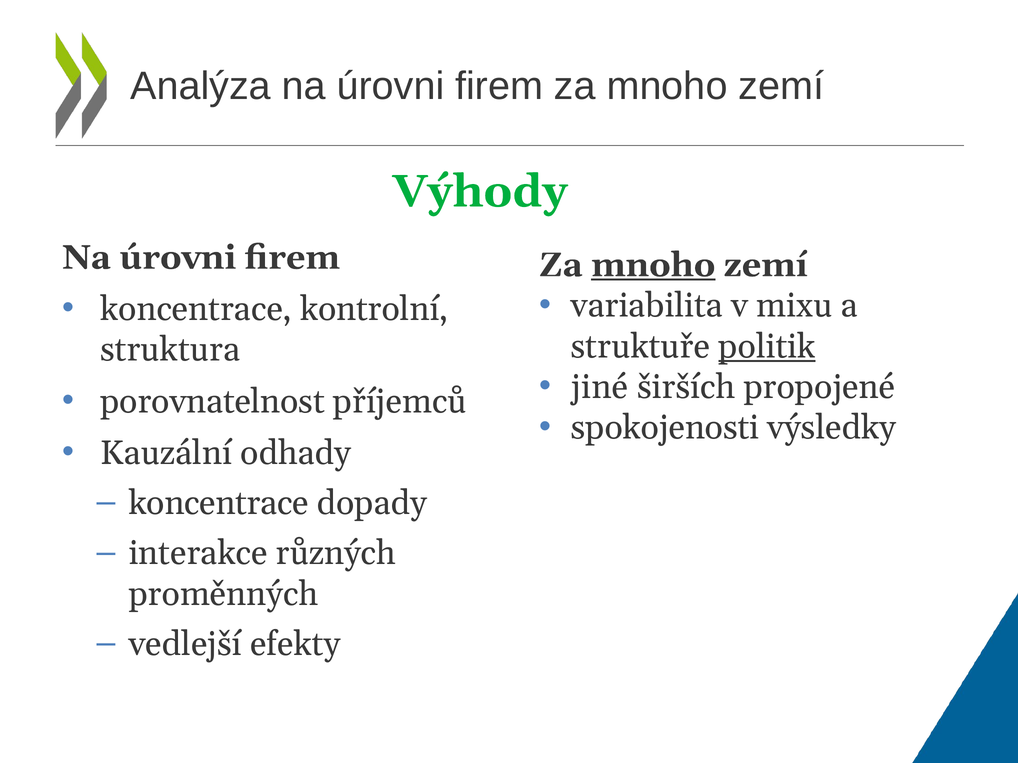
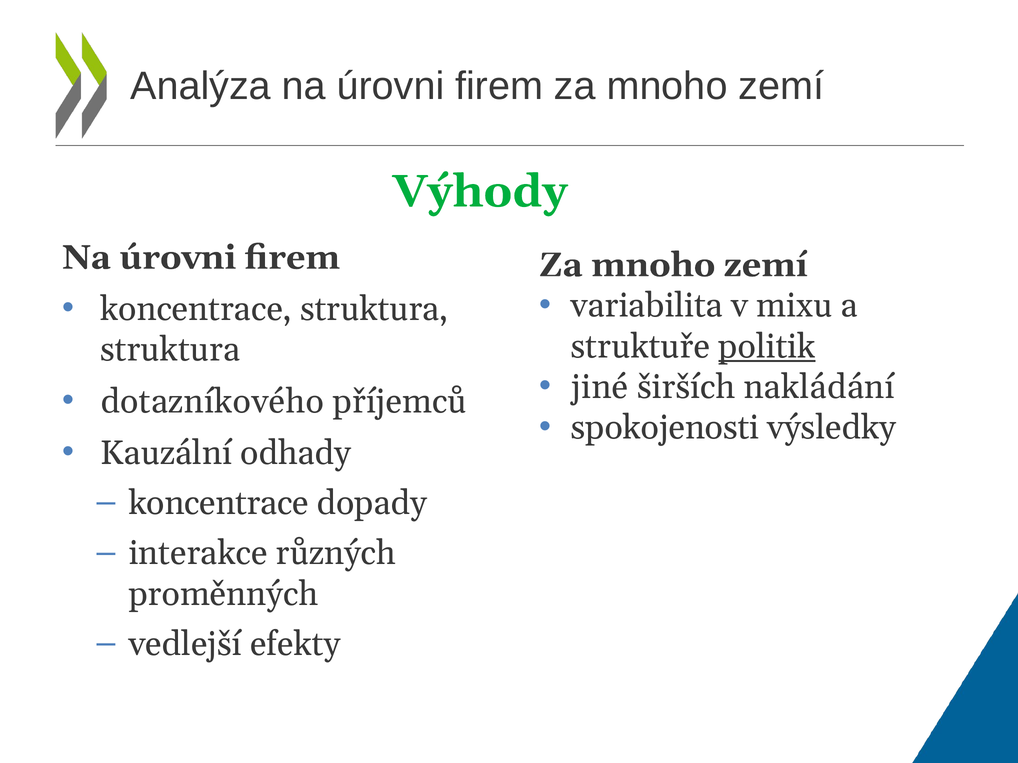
mnoho underline: present -> none (653, 265)
koncentrace kontrolní: kontrolní -> struktura (374, 309)
propojené: propojené -> nakládání (819, 387)
porovnatelnost: porovnatelnost -> dotazníkového (212, 402)
